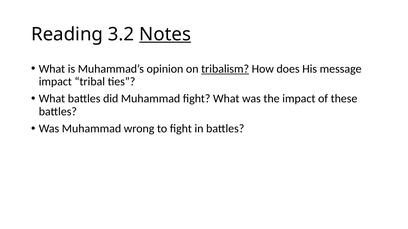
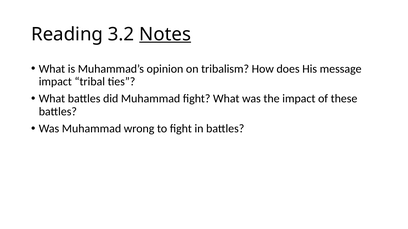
tribalism underline: present -> none (225, 69)
